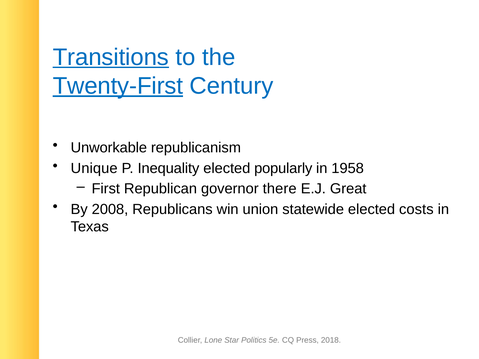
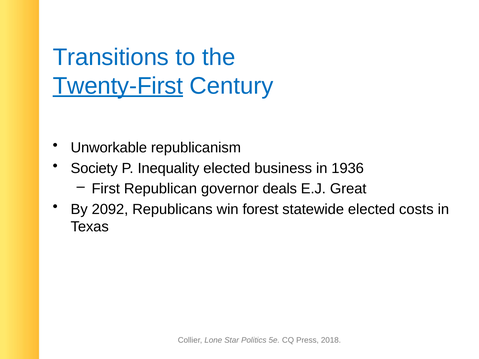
Transitions underline: present -> none (111, 57)
Unique: Unique -> Society (94, 168)
popularly: popularly -> business (283, 168)
1958: 1958 -> 1936 (348, 168)
there: there -> deals (280, 189)
2008: 2008 -> 2092 (110, 209)
union: union -> forest (260, 209)
